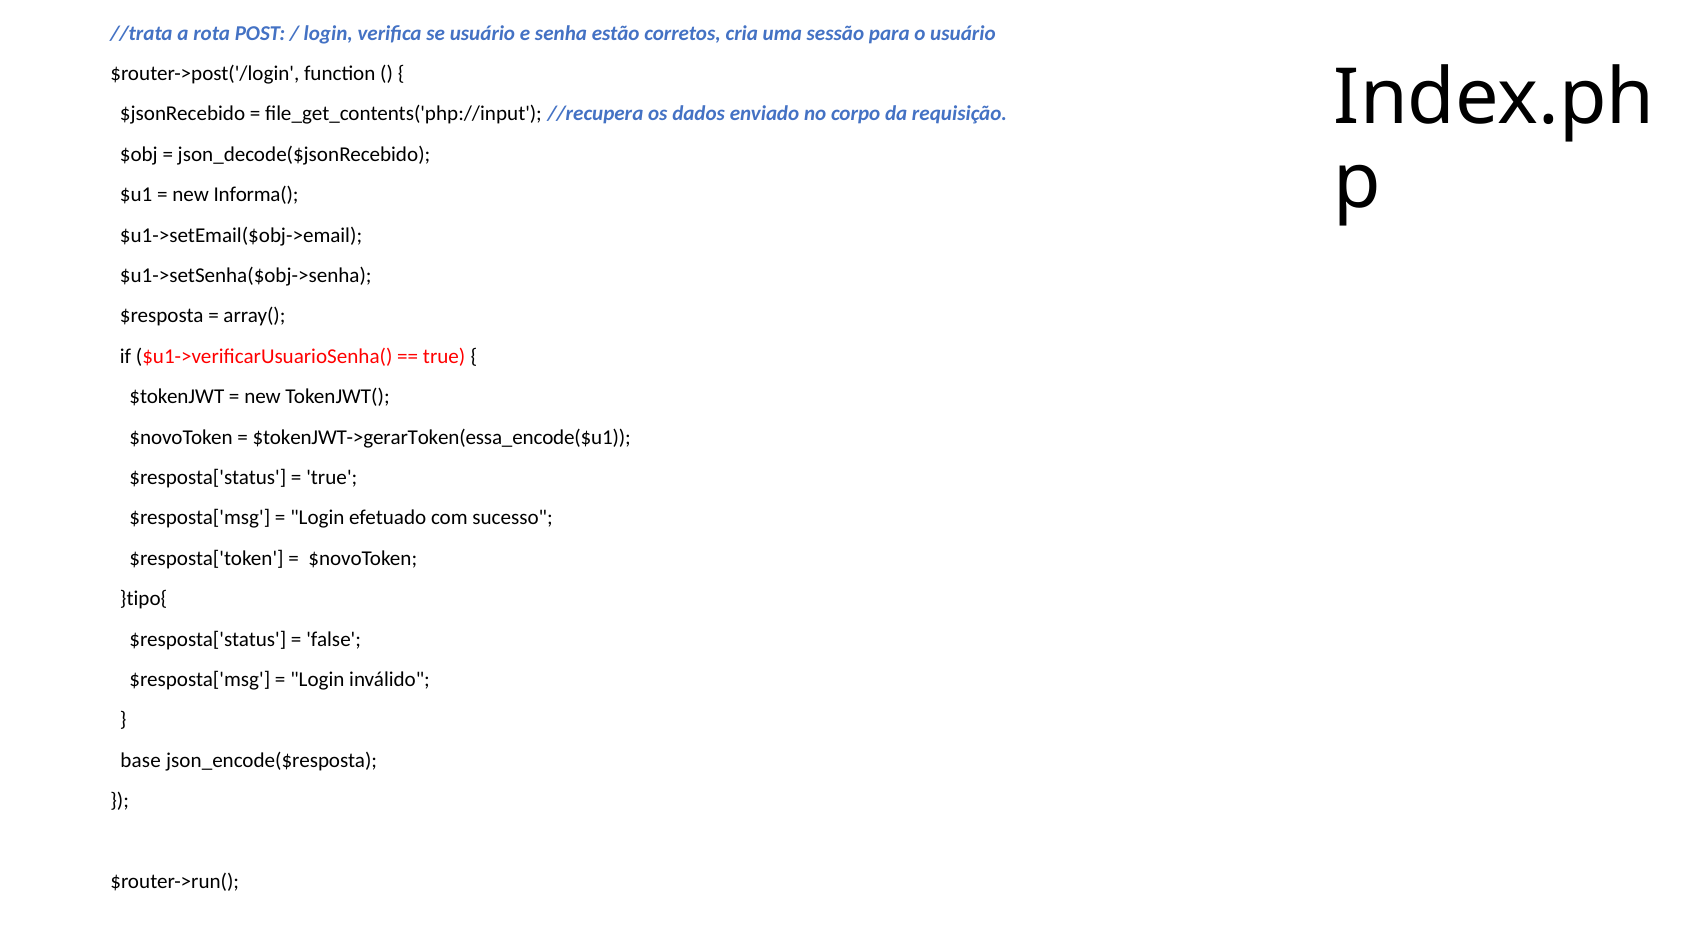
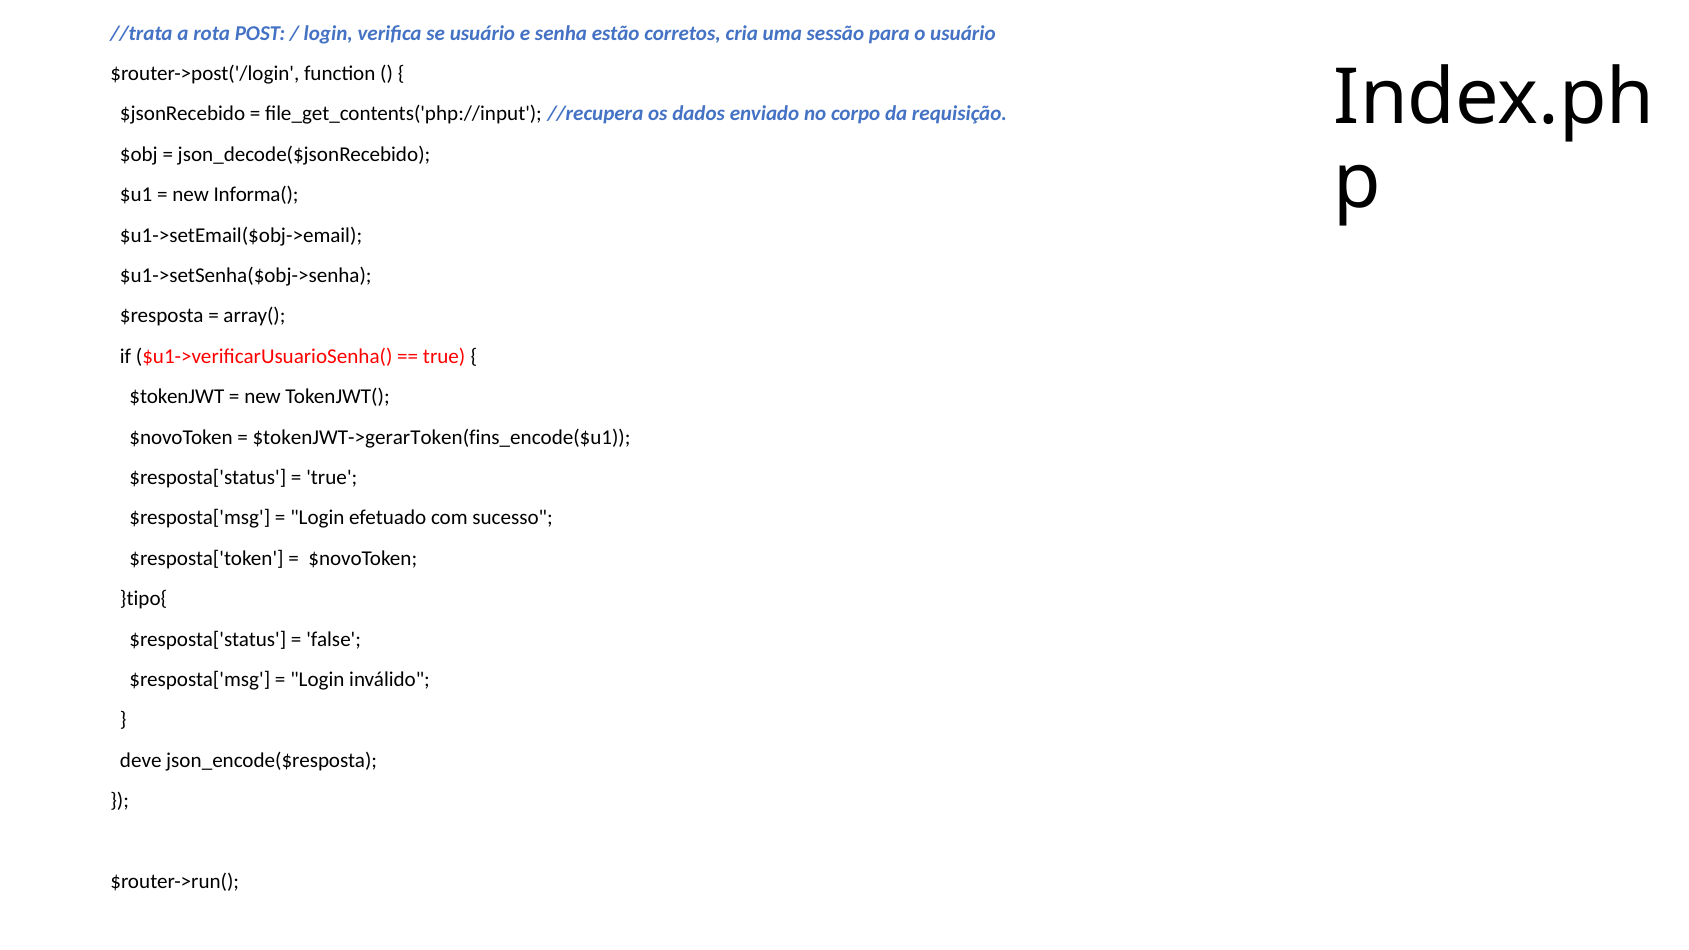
$tokenJWT->gerarToken(essa_encode($u1: $tokenJWT->gerarToken(essa_encode($u1 -> $tokenJWT->gerarToken(fins_encode($u1 (442, 437)
base: base -> deve (141, 760)
